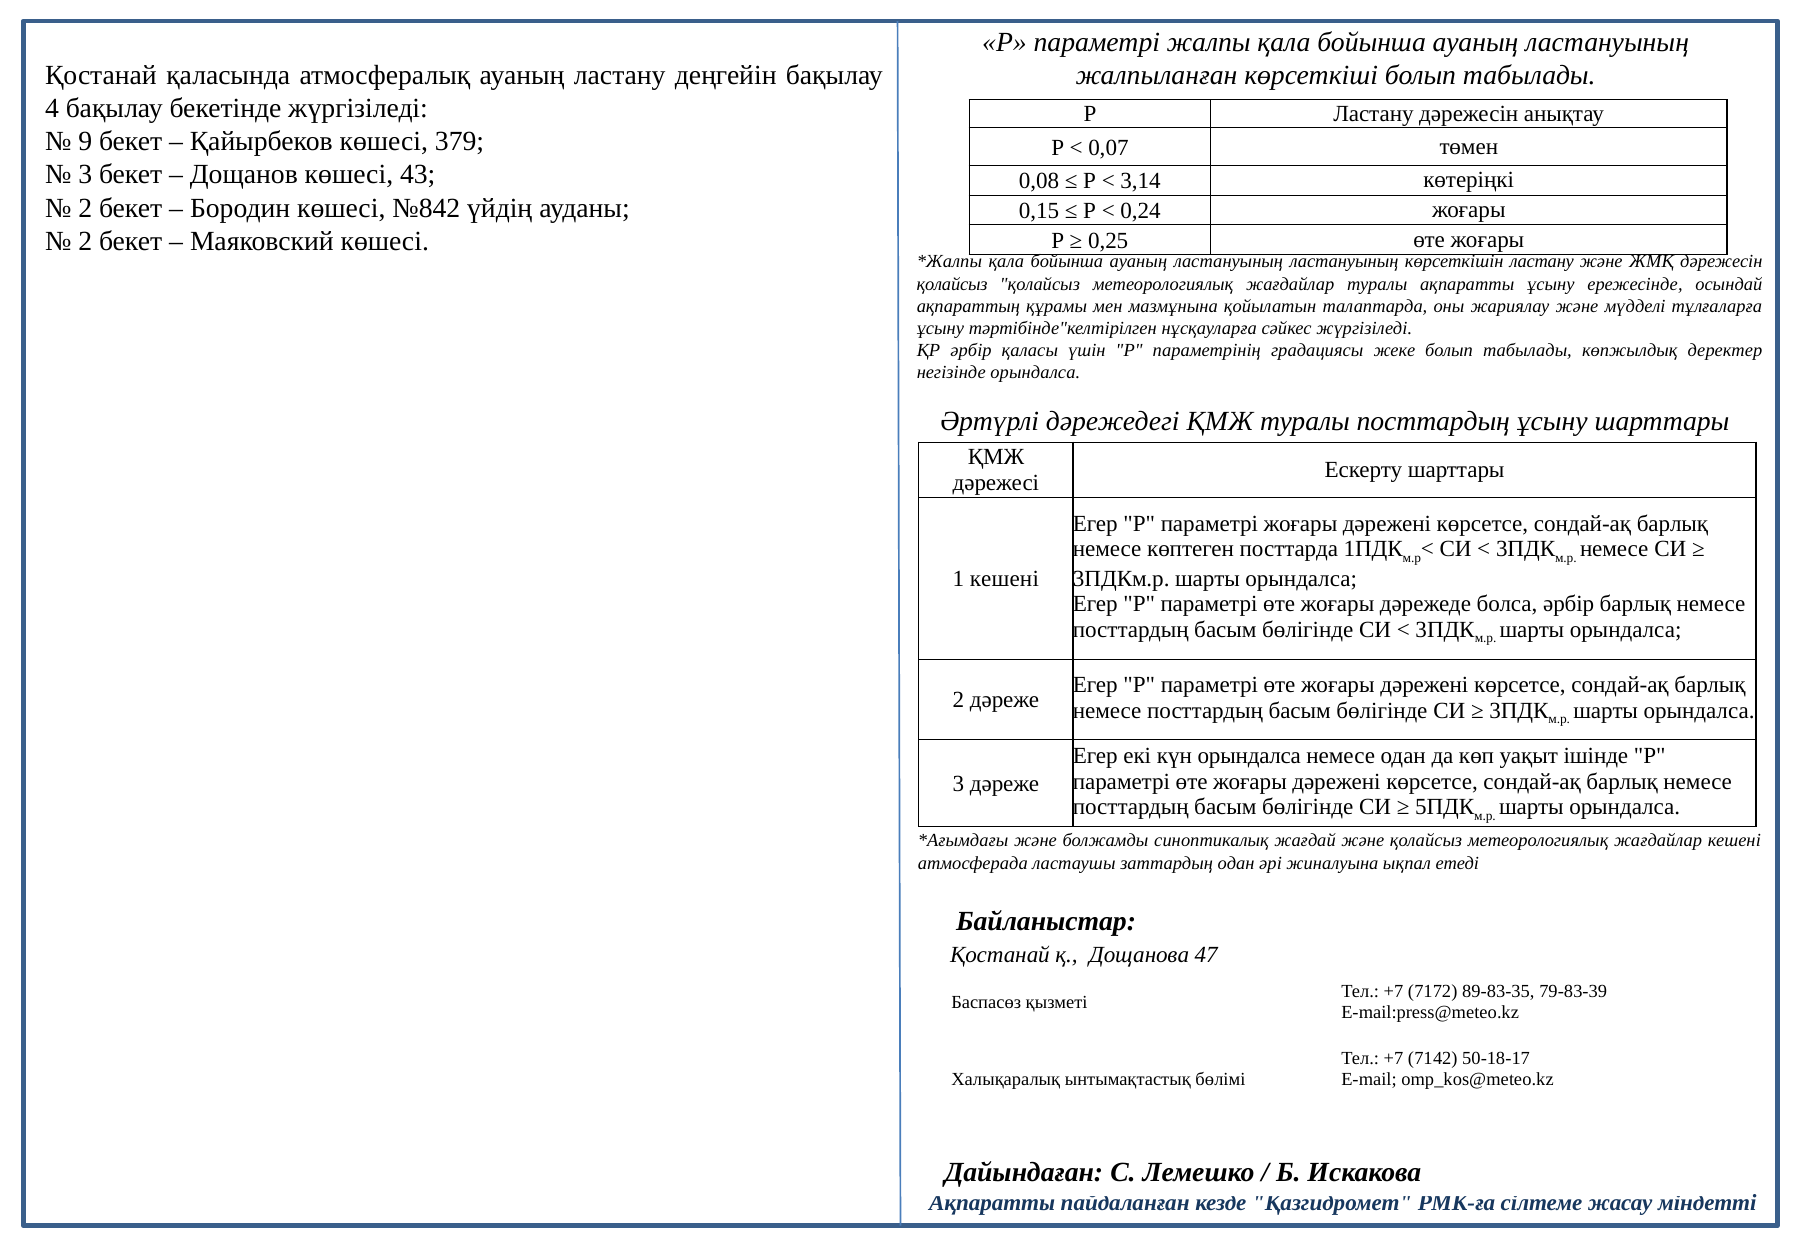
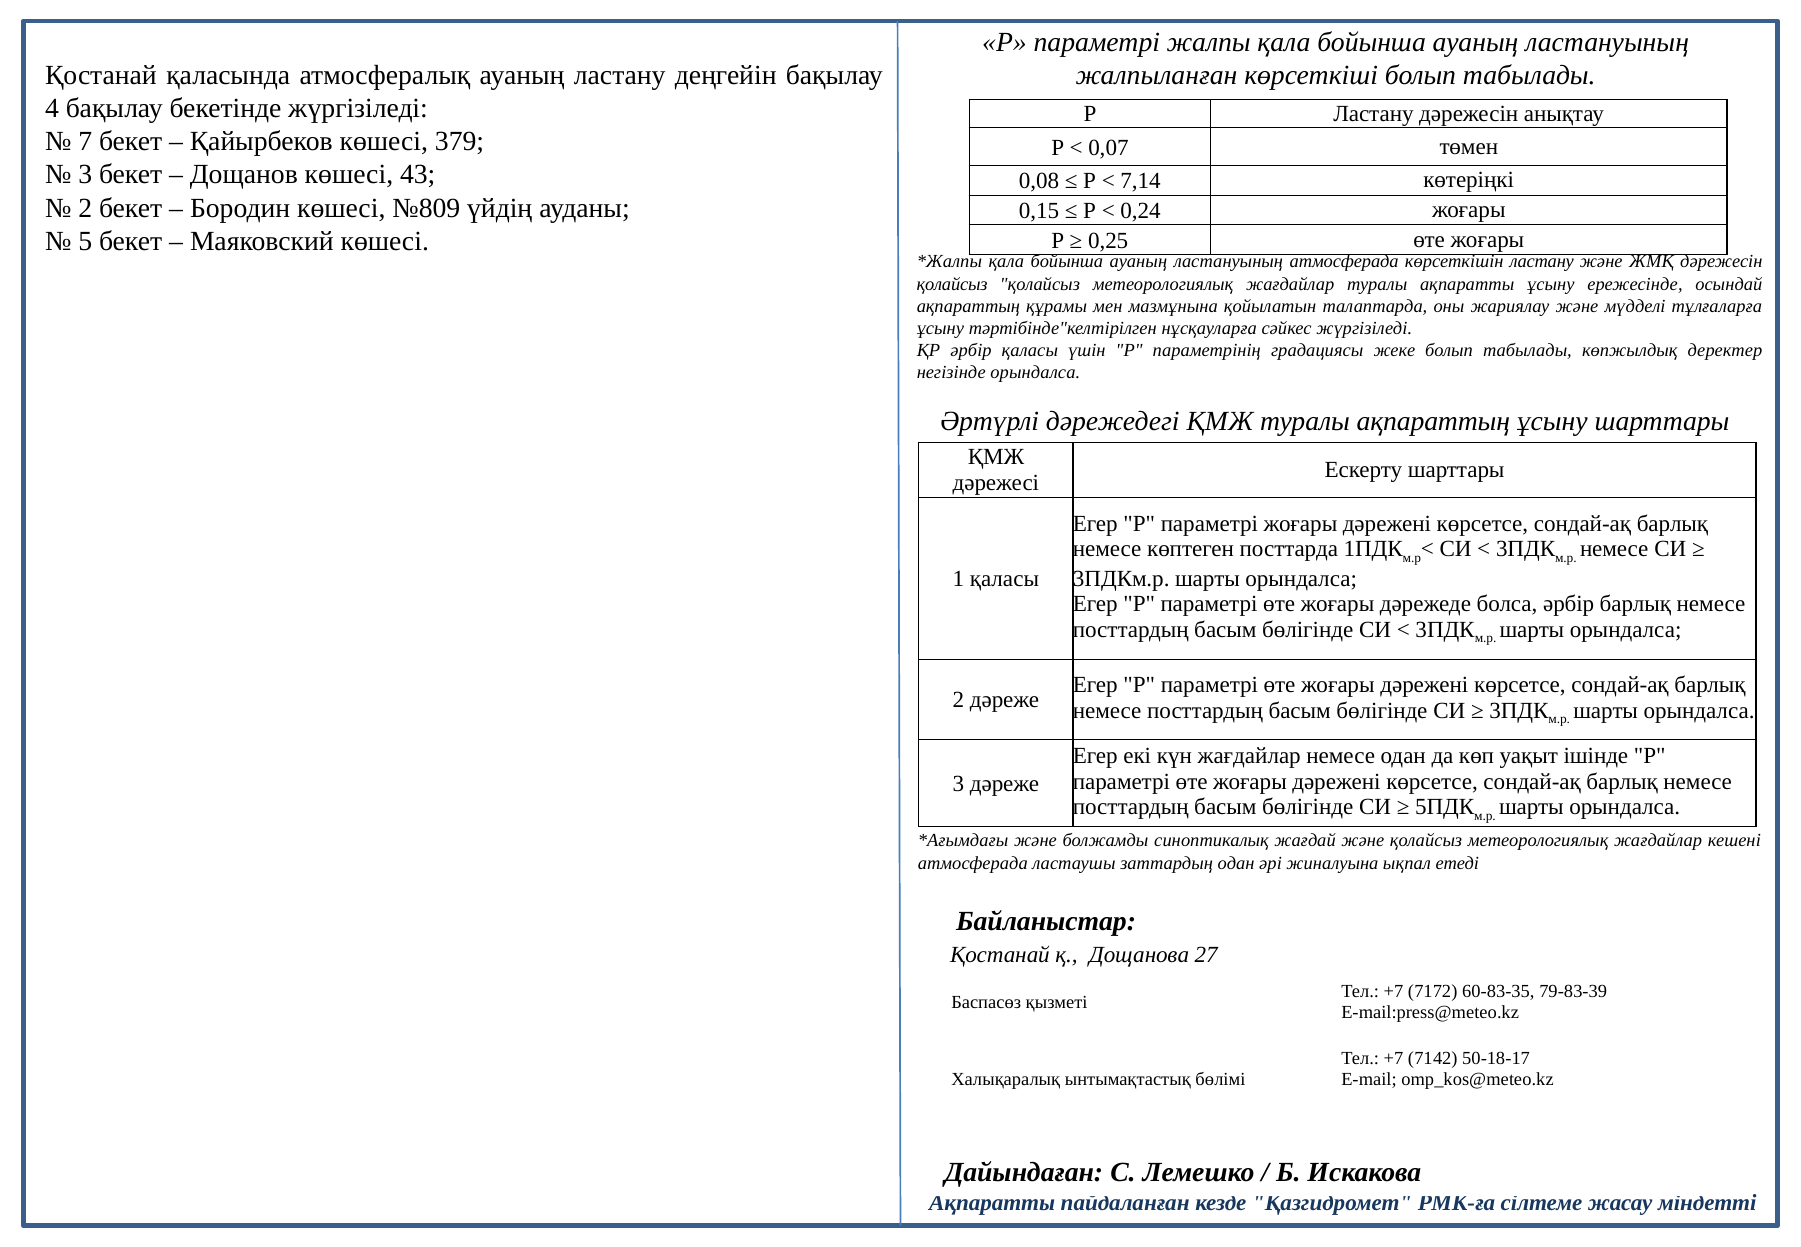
9: 9 -> 7 (85, 141)
3,14: 3,14 -> 7,14 (1141, 181)
№842: №842 -> №809 (426, 208)
2: 2 -> 5 (85, 241)
ластануының ластануының: ластануының -> атмосферада (1344, 262)
туралы посттардың: посттардың -> ақпараттың (1433, 421)
1 кешені: кешені -> қаласы (1004, 578)
күн орындалса: орындалса -> жағдайлар (1249, 756)
47: 47 -> 27 (1206, 954)
89-83-35: 89-83-35 -> 60-83-35 (1498, 992)
